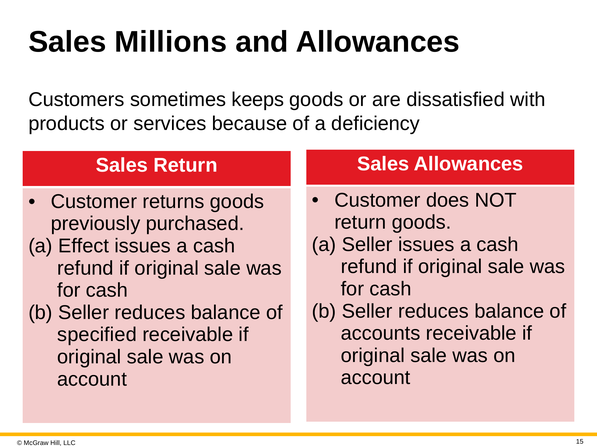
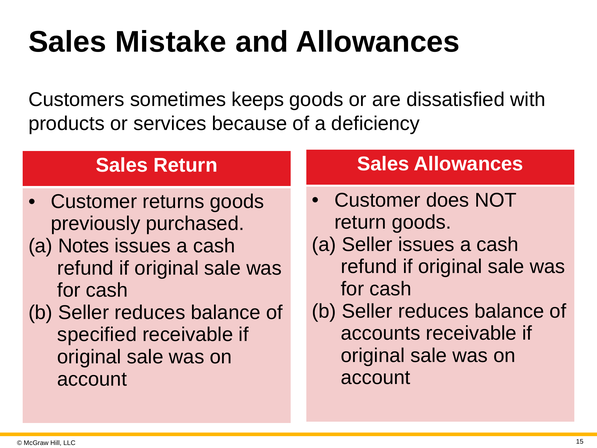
Millions: Millions -> Mistake (171, 42)
Effect: Effect -> Notes (84, 246)
